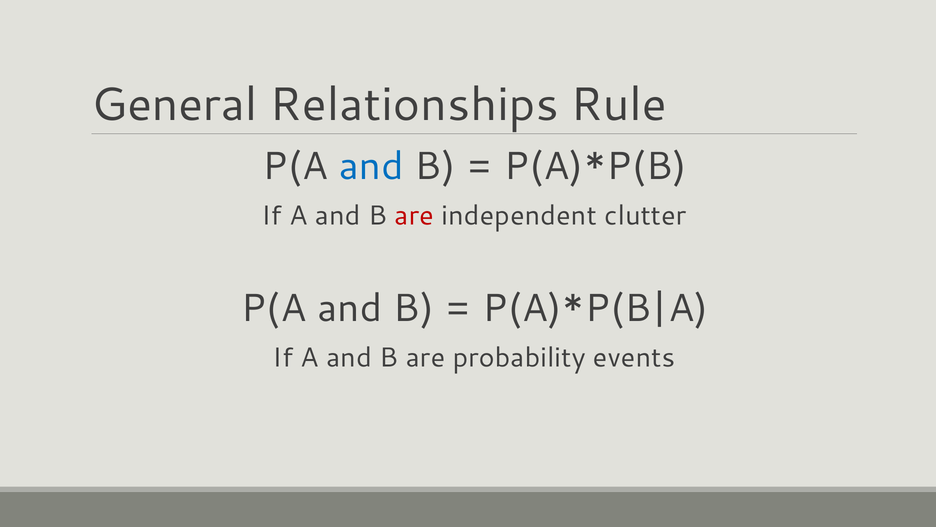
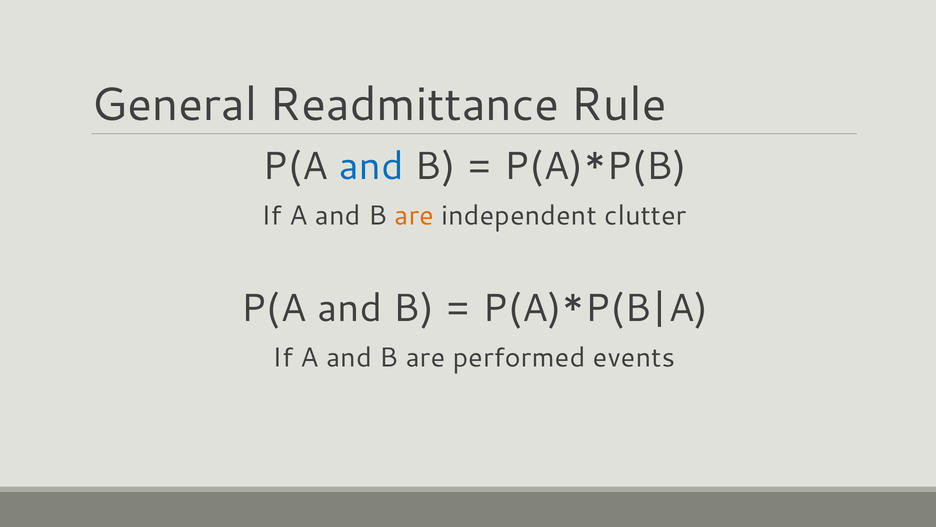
Relationships: Relationships -> Readmittance (414, 105)
are colour: red -> orange (414, 215)
probability: probability -> performed (519, 357)
